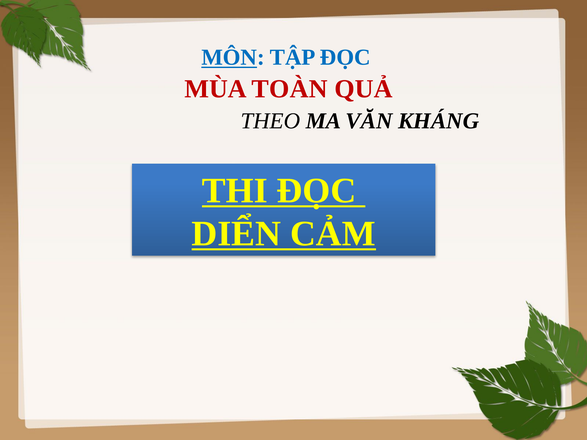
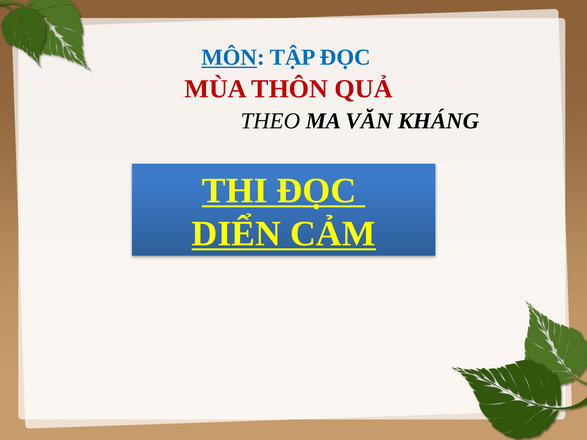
TOÀN: TOÀN -> THÔN (290, 89)
